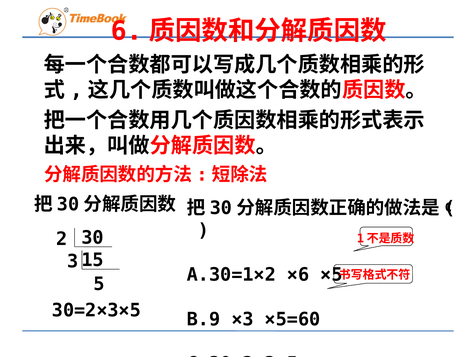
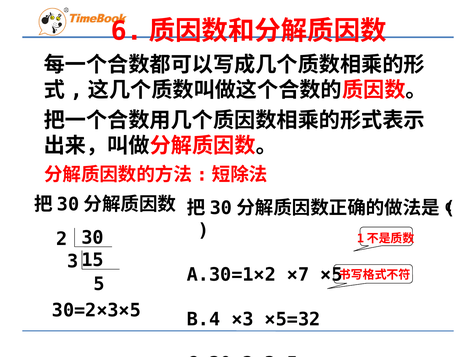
×6: ×6 -> ×7 (298, 275)
B.9: B.9 -> B.4 (204, 319)
×5=60: ×5=60 -> ×5=32 (293, 319)
